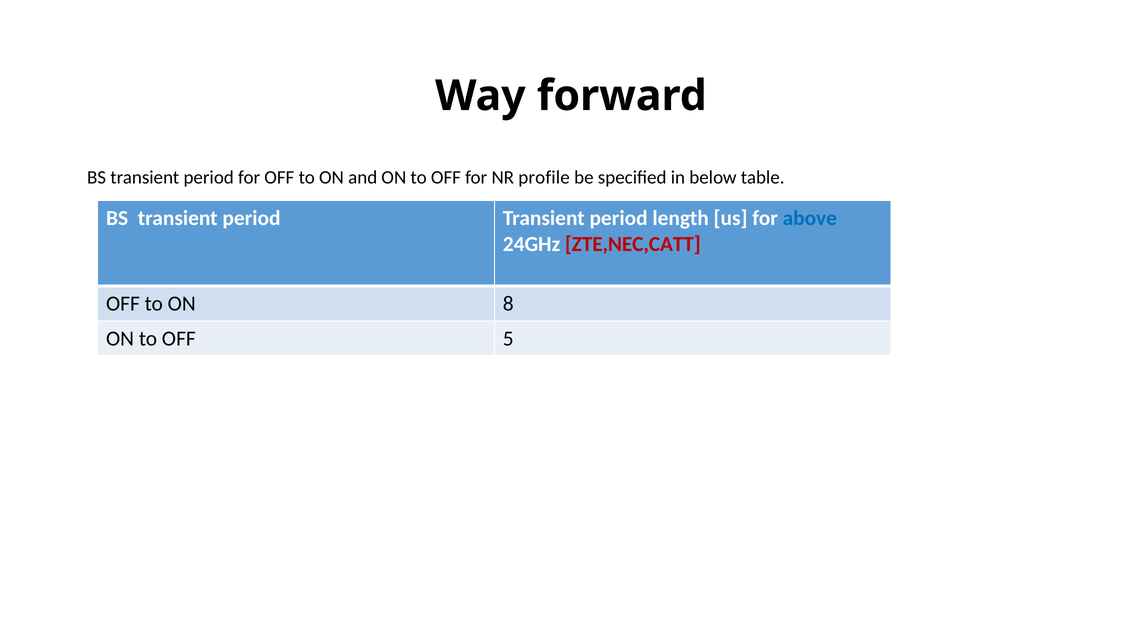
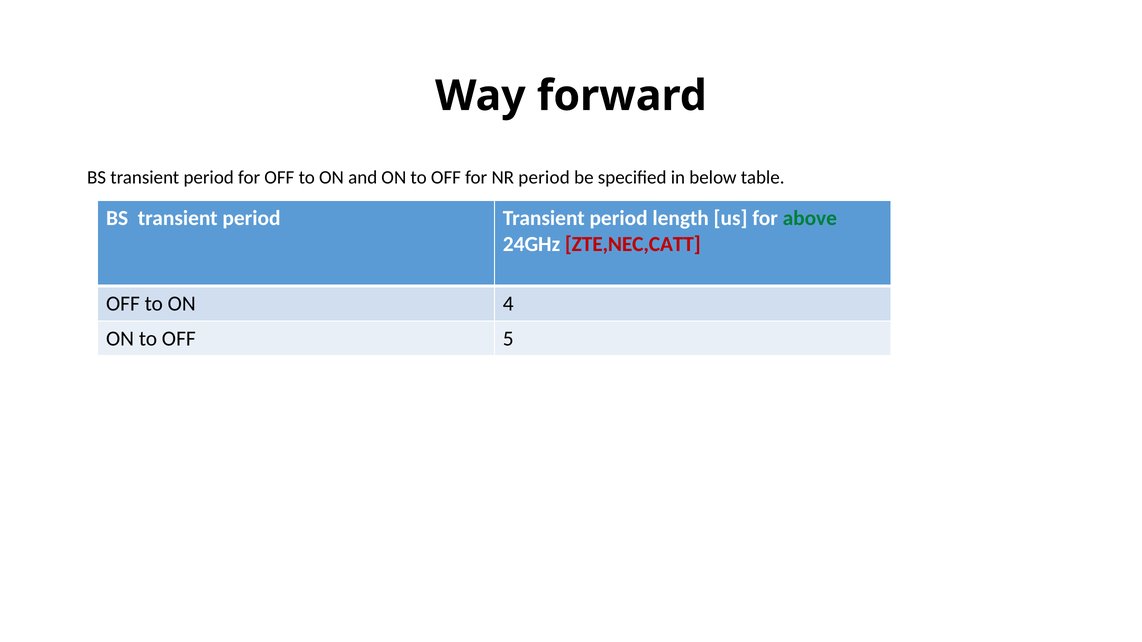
NR profile: profile -> period (544, 178)
above colour: blue -> green (810, 218)
8: 8 -> 4 (508, 304)
